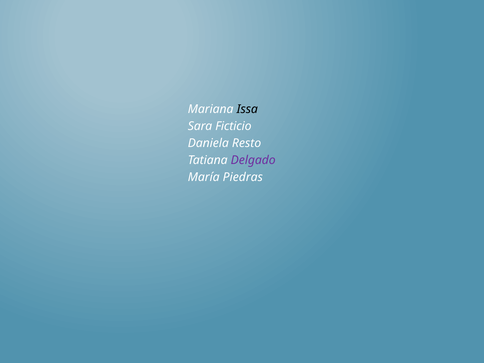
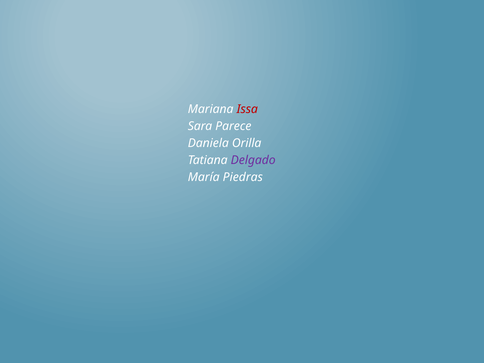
Issa colour: black -> red (247, 109)
Ficticio: Ficticio -> Parece (233, 126)
Resto: Resto -> Orilla (247, 143)
